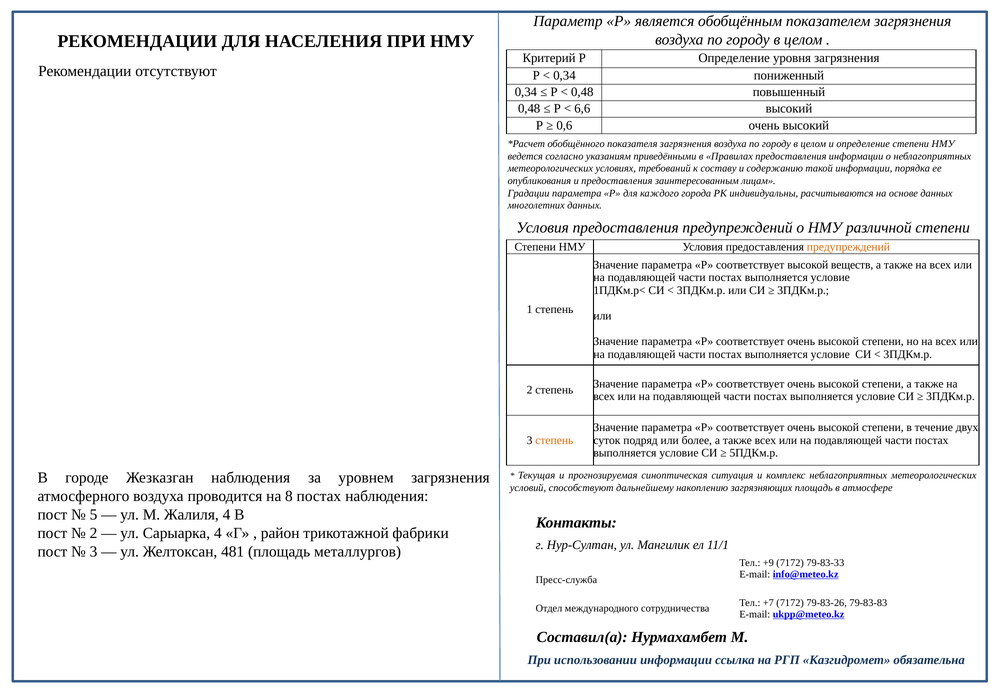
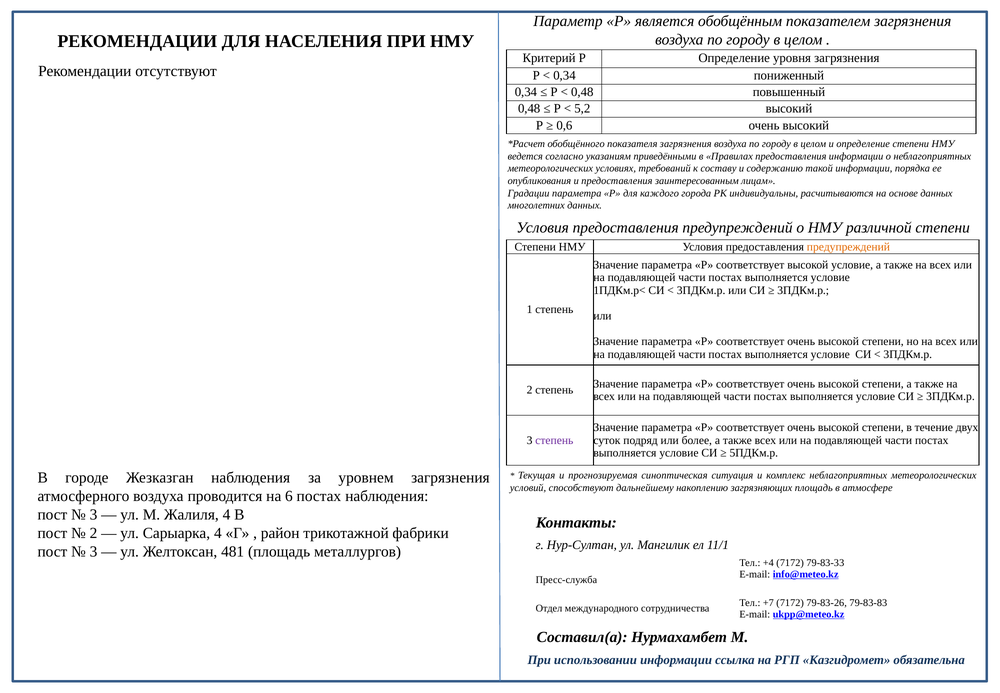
6,6: 6,6 -> 5,2 (582, 109)
высокой веществ: веществ -> условие (852, 264)
степень colour: orange -> purple (554, 440)
8: 8 -> 6 (289, 496)
5: 5 -> 3 (93, 514)
+9: +9 -> +4 (768, 562)
